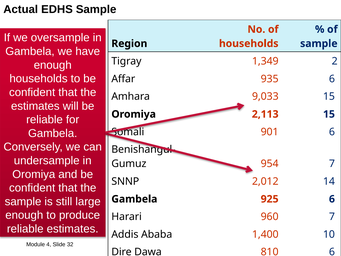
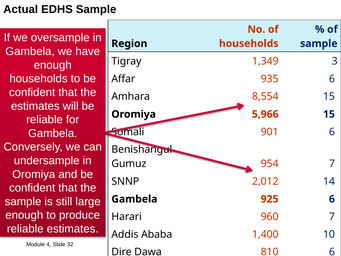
2: 2 -> 3 (335, 61)
9,033: 9,033 -> 8,554 (265, 96)
2,113: 2,113 -> 5,966 (265, 114)
